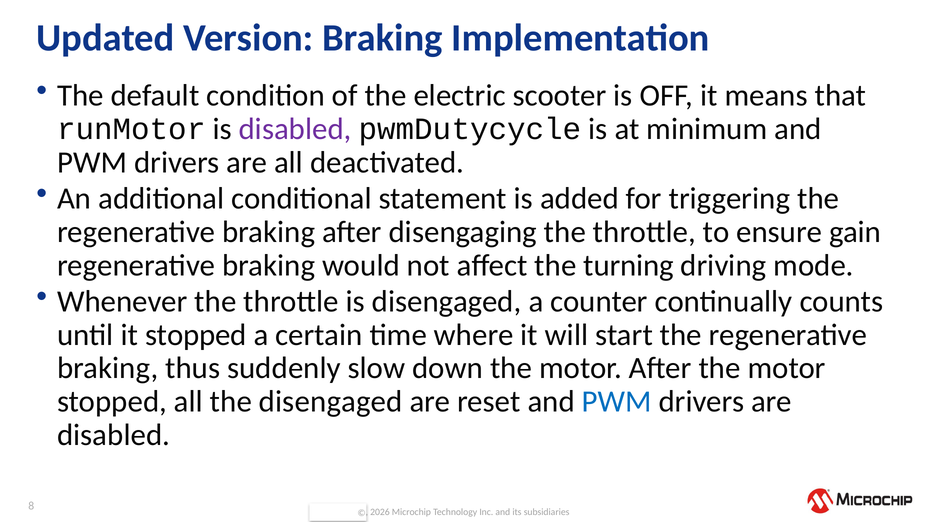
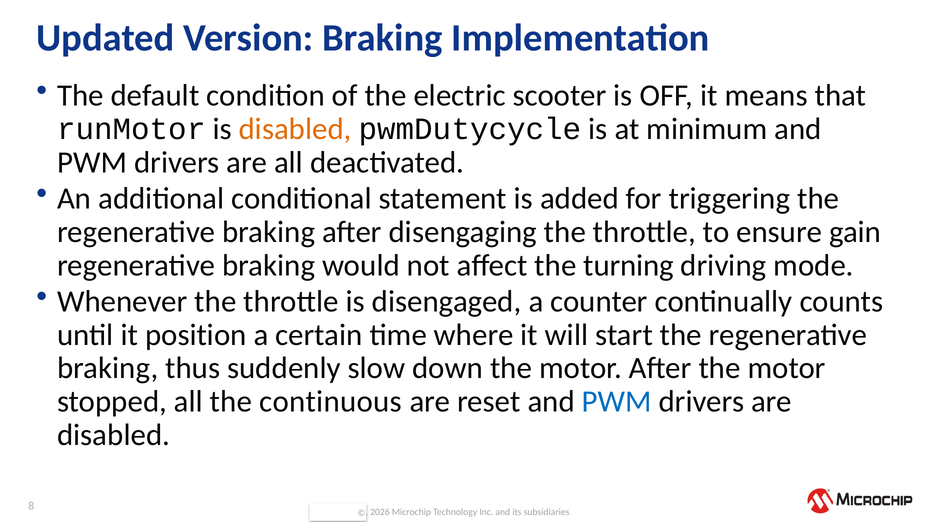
disabled colour: purple -> orange (295, 129)
it stopped: stopped -> position (196, 335)
the disengaged: disengaged -> continuous (331, 401)
